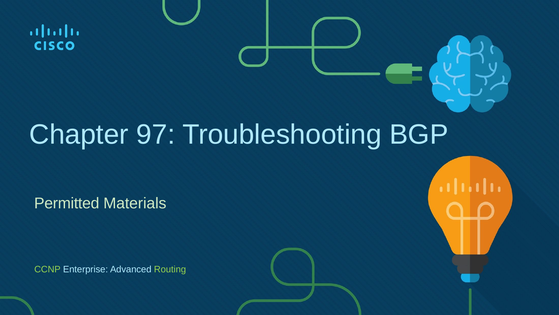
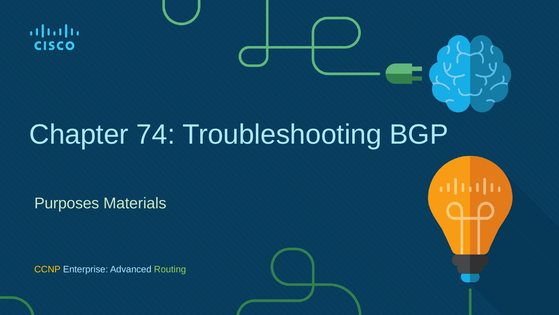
97: 97 -> 74 (156, 134)
Permitted: Permitted -> Purposes (67, 203)
CCNP colour: light green -> yellow (47, 269)
